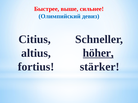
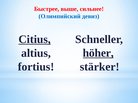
Citius underline: none -> present (35, 39)
